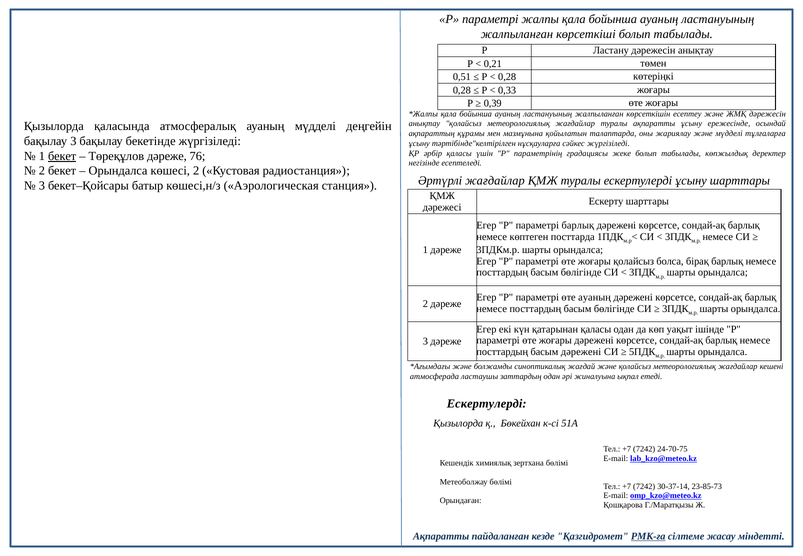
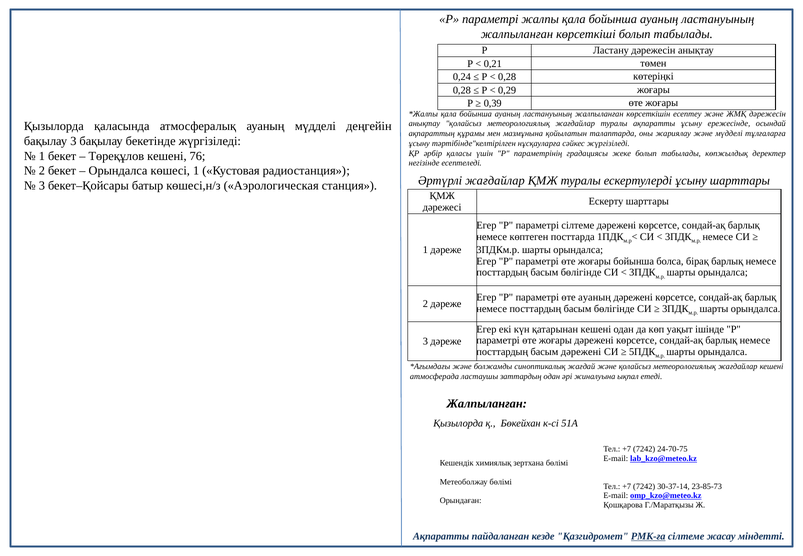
0,51: 0,51 -> 0,24 (462, 77)
0,33: 0,33 -> 0,29 (507, 90)
бекет underline: present -> none (62, 156)
Төреқұлов дәреже: дәреже -> кешені (167, 156)
көшесі 2: 2 -> 1 (196, 171)
параметрі барлық: барлық -> сілтеме (578, 226)
жоғары қолайсыз: қолайсыз -> бойынша (634, 261)
қатарынан қаласы: қаласы -> кешені (596, 329)
Ескертулерді: Ескертулерді -> Жалпыланған (487, 404)
